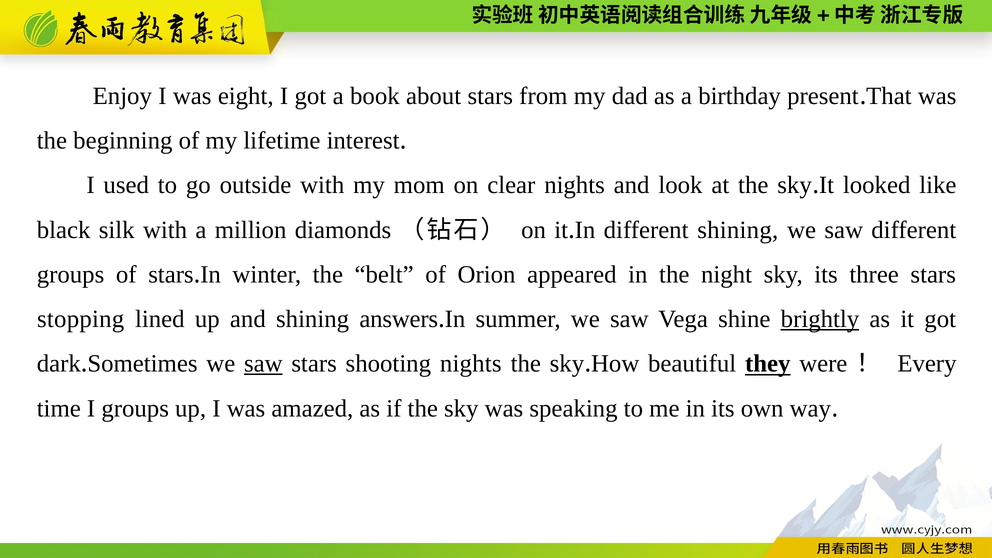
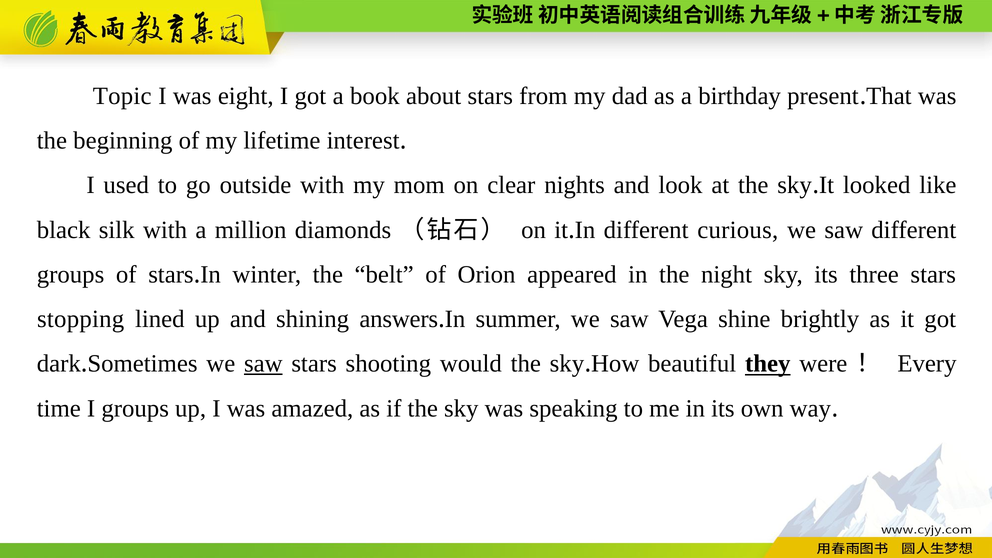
Enjoy: Enjoy -> Topic (122, 96)
different shining: shining -> curious (738, 230)
brightly underline: present -> none (820, 319)
shooting nights: nights -> would (471, 364)
